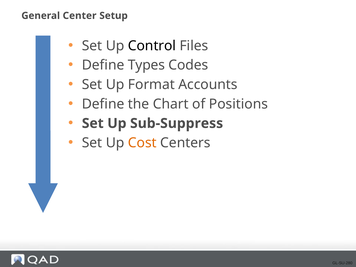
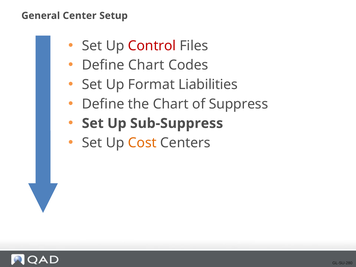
Control colour: black -> red (152, 46)
Define Types: Types -> Chart (146, 65)
Accounts: Accounts -> Liabilities (208, 85)
Positions: Positions -> Suppress (239, 104)
